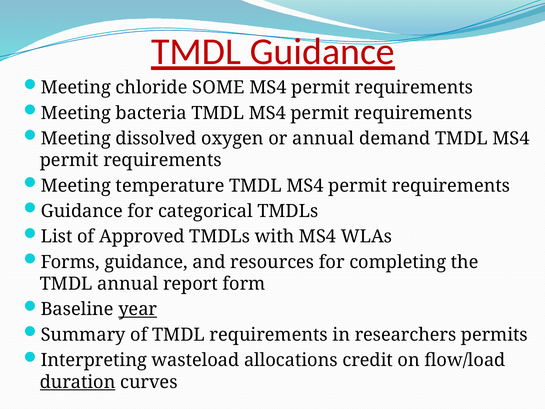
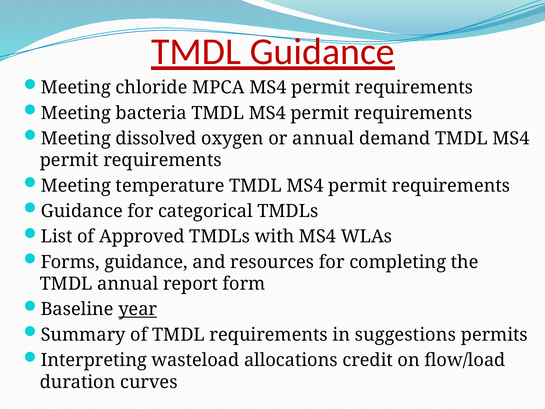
SOME: SOME -> MPCA (218, 88)
researchers: researchers -> suggestions (405, 335)
duration underline: present -> none (78, 382)
